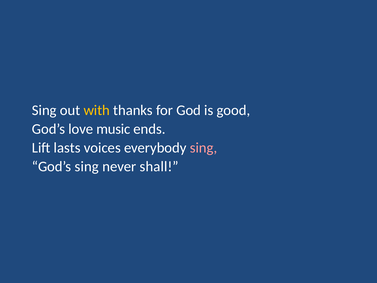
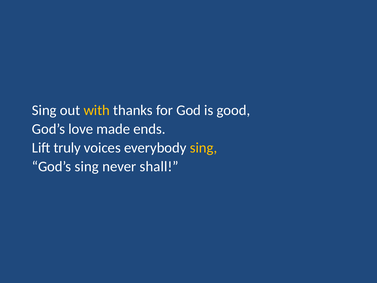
music: music -> made (113, 129)
lasts: lasts -> truly (67, 148)
sing colour: pink -> yellow (203, 148)
